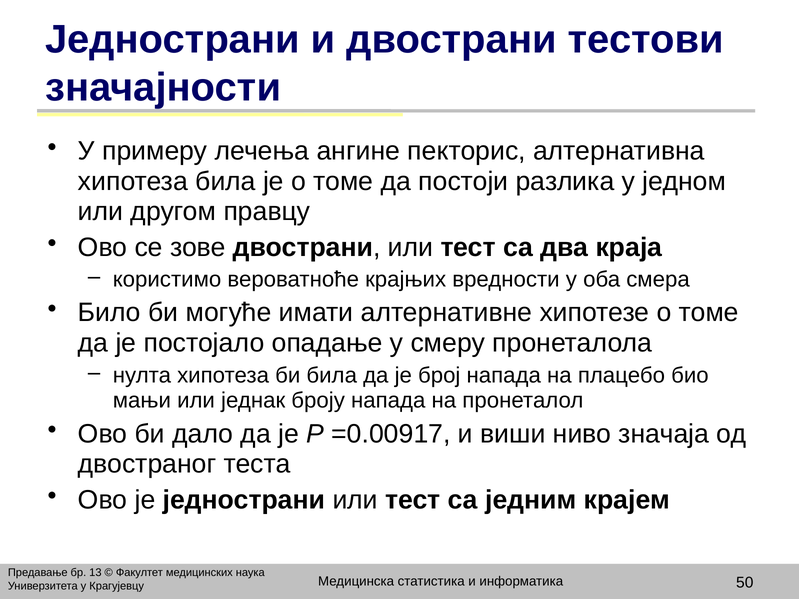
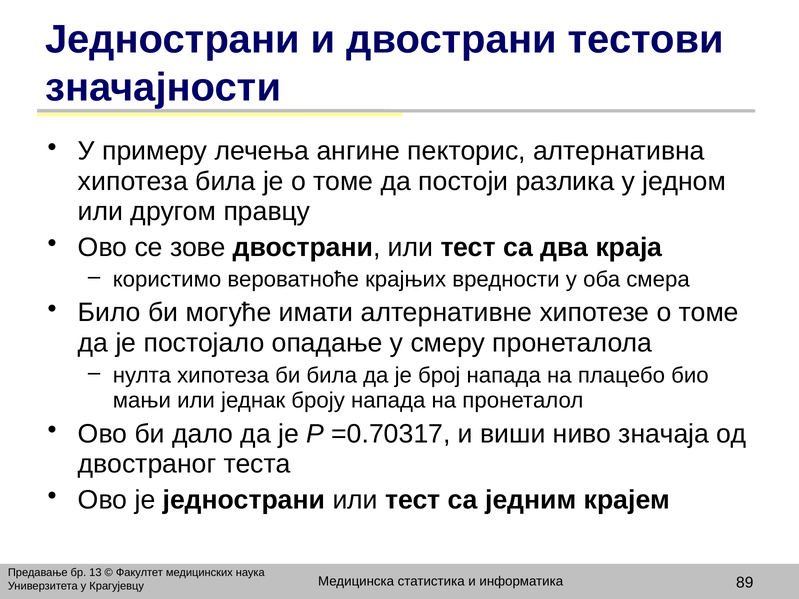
=0.00917: =0.00917 -> =0.70317 (391, 434)
50: 50 -> 89 (745, 583)
